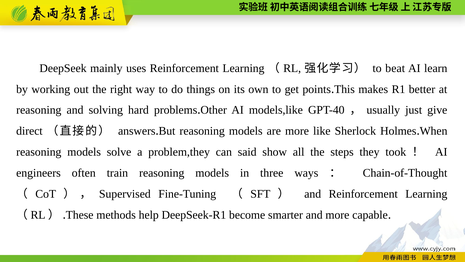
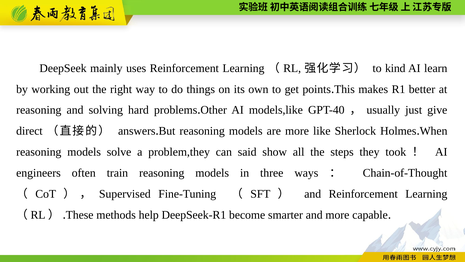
beat: beat -> kind (395, 68)
